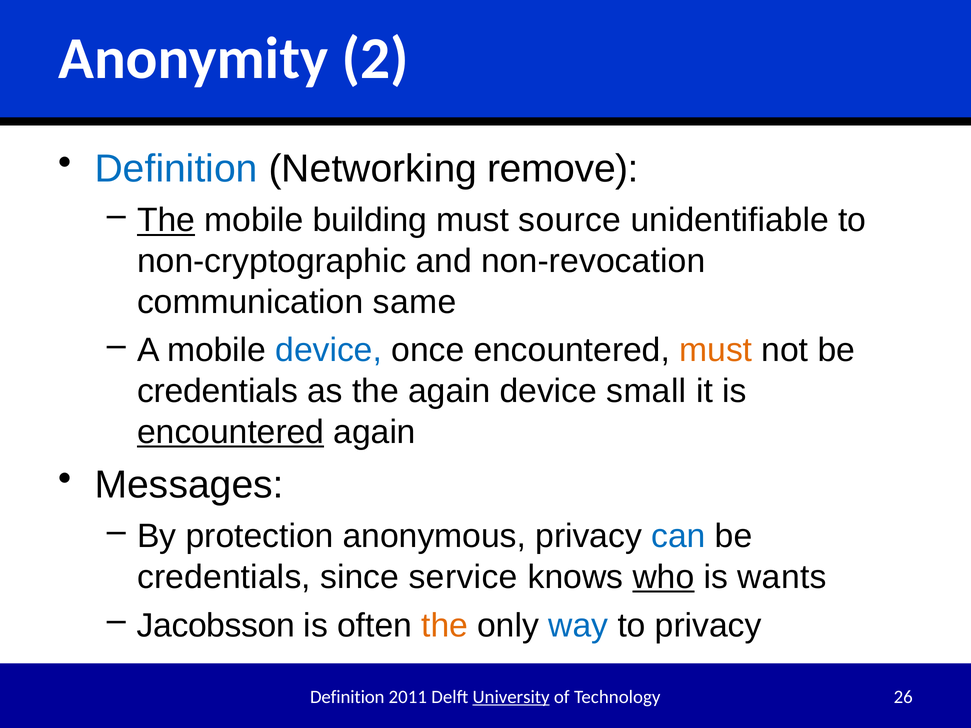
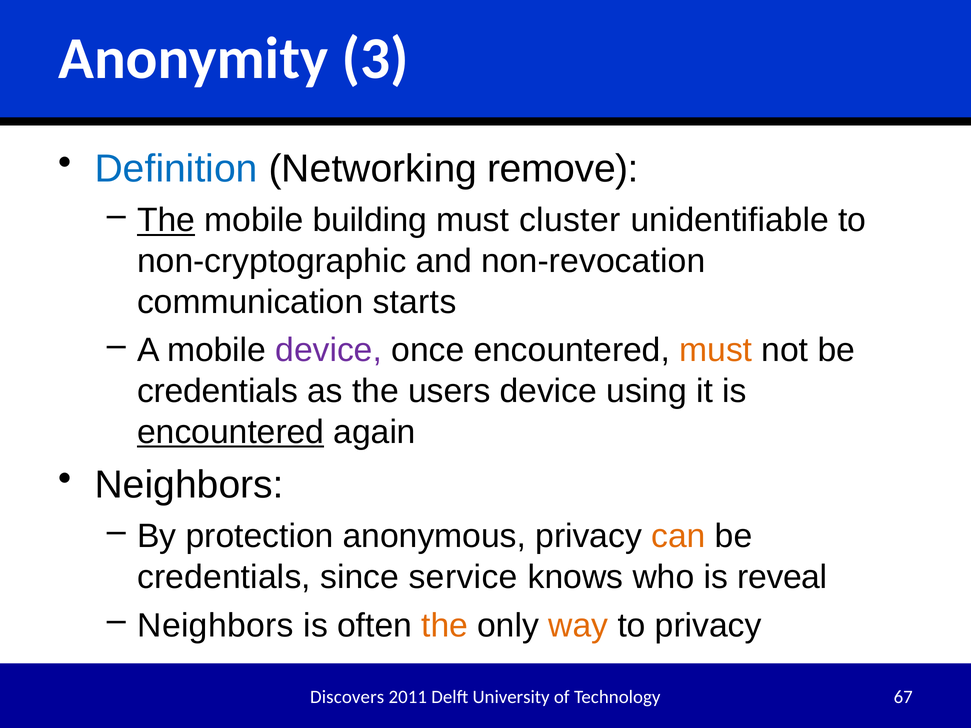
2: 2 -> 3 (375, 59)
source: source -> cluster (570, 220)
same: same -> starts (415, 302)
device colour: blue -> purple (329, 350)
the again: again -> users (449, 391)
small: small -> using (647, 391)
Messages: Messages -> Neighbors (189, 485)
can colour: blue -> orange (678, 536)
who underline: present -> none (663, 577)
wants: wants -> reveal (782, 577)
Jacobsson: Jacobsson -> Neighbors (216, 626)
way colour: blue -> orange (578, 626)
Definition: Definition -> Discovers (347, 697)
University underline: present -> none (511, 697)
26: 26 -> 67 (903, 697)
